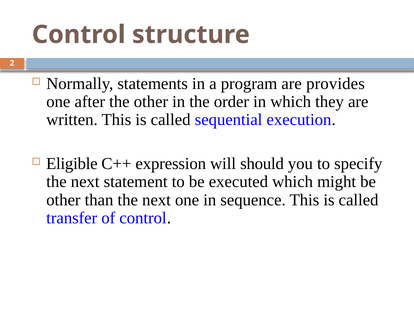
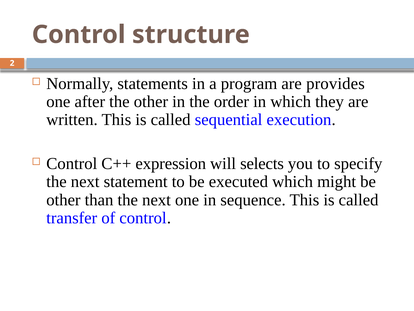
Eligible: Eligible -> Control (72, 163)
should: should -> selects (262, 163)
